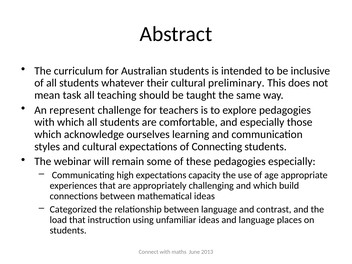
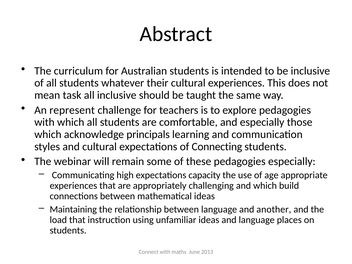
cultural preliminary: preliminary -> experiences (236, 83)
all teaching: teaching -> inclusive (117, 95)
ourselves: ourselves -> principals (148, 134)
Categorized: Categorized -> Maintaining (73, 209)
contrast: contrast -> another (274, 209)
